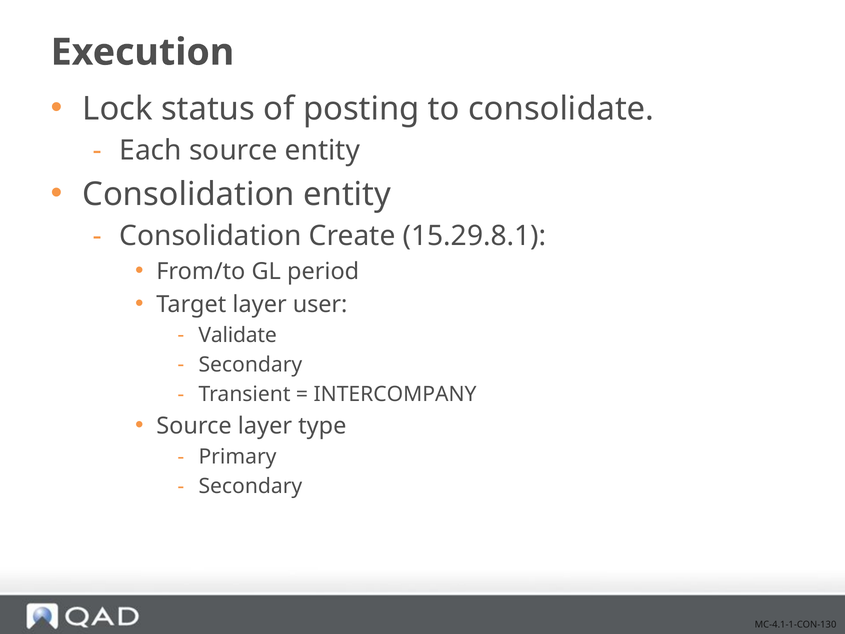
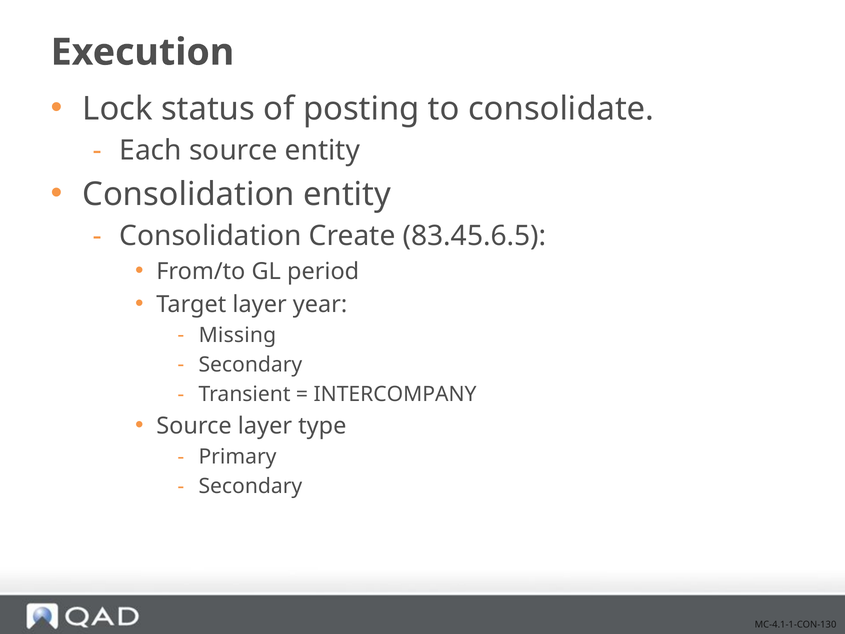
15.29.8.1: 15.29.8.1 -> 83.45.6.5 (475, 236)
user: user -> year (320, 304)
Validate: Validate -> Missing (237, 335)
